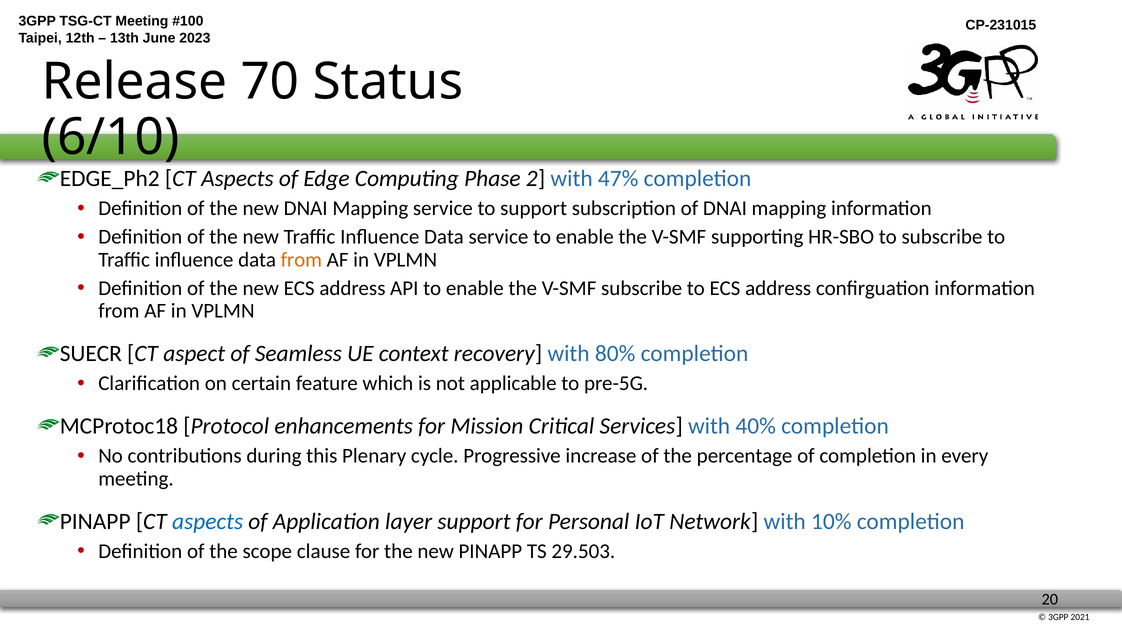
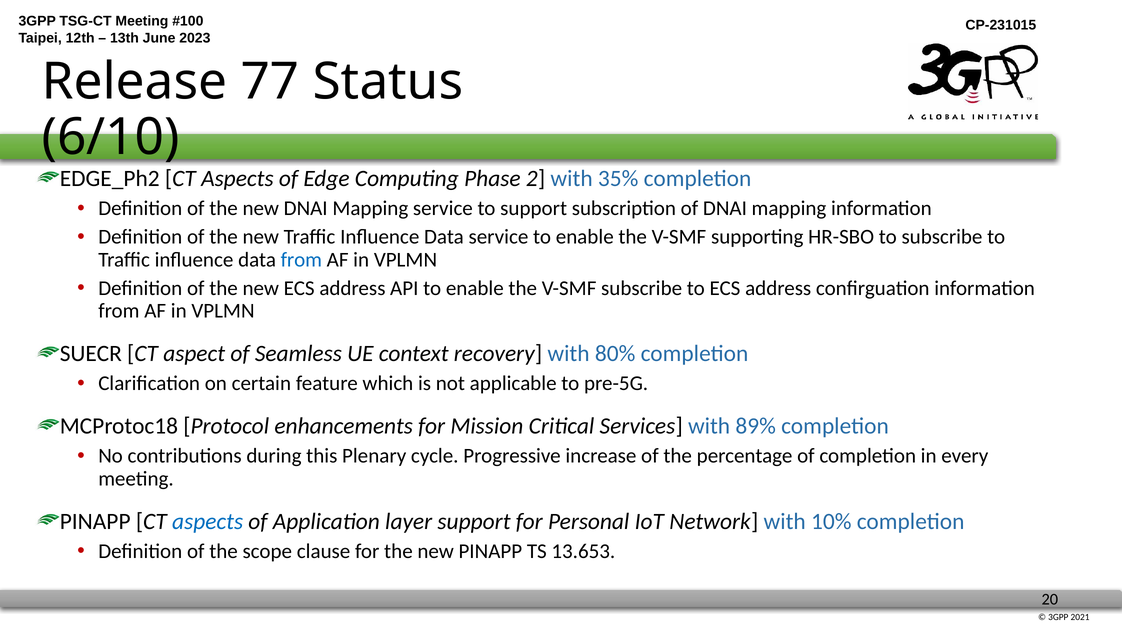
70: 70 -> 77 (270, 82)
47%: 47% -> 35% (618, 179)
from colour: orange -> blue (301, 260)
40%: 40% -> 89% (756, 426)
29.503: 29.503 -> 13.653 (583, 551)
